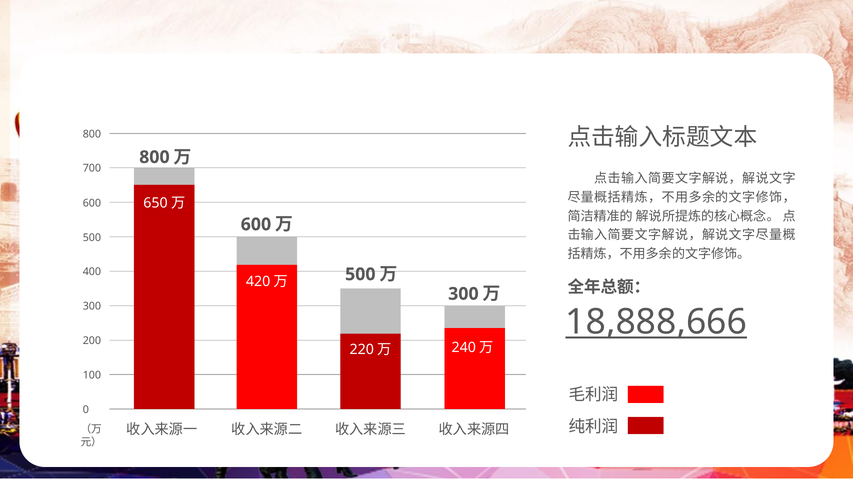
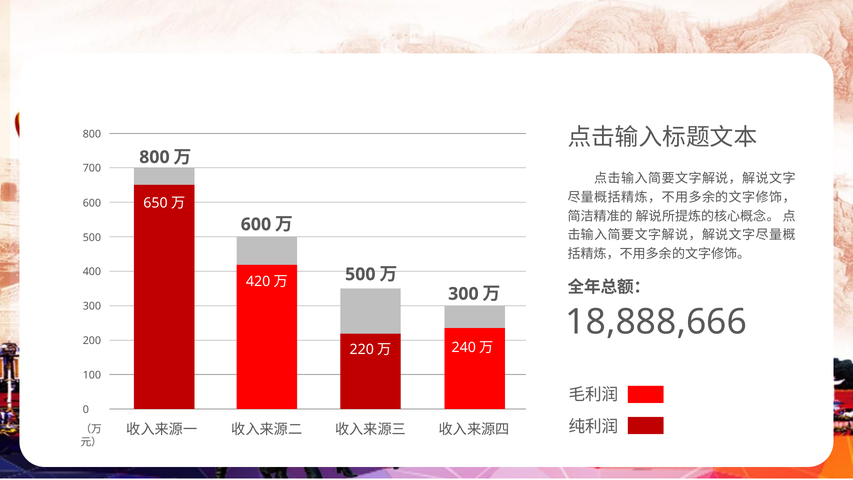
18,888,666 underline: present -> none (656, 322)
